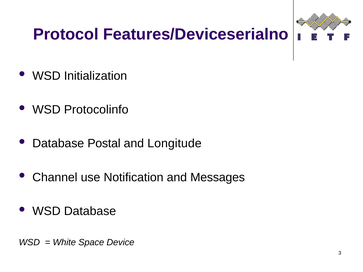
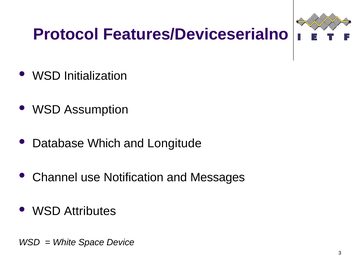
Protocolinfo: Protocolinfo -> Assumption (96, 110)
Postal: Postal -> Which (104, 144)
WSD Database: Database -> Attributes (90, 211)
